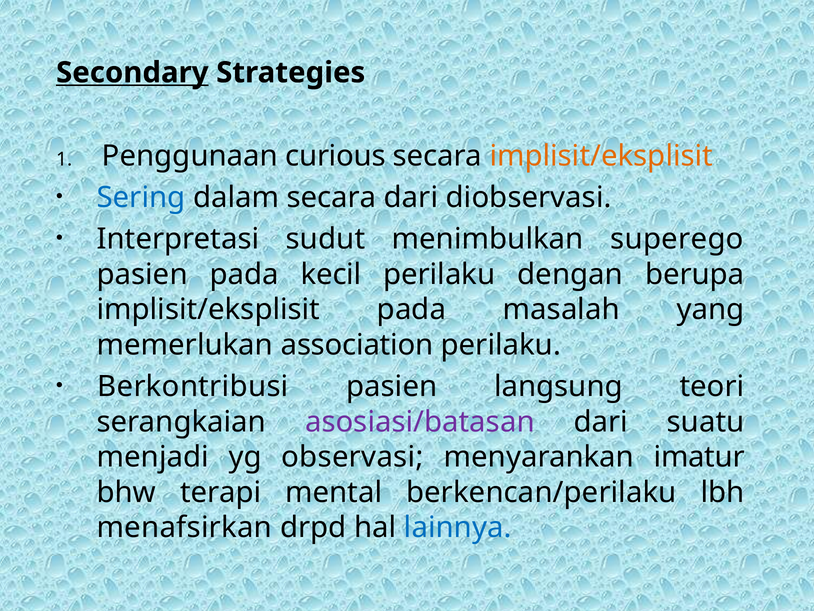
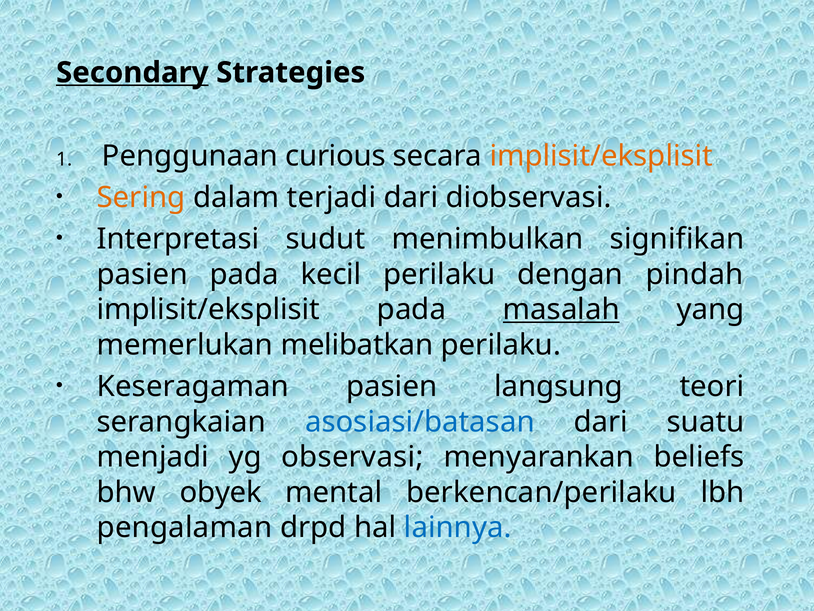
Sering colour: blue -> orange (141, 197)
dalam secara: secara -> terjadi (331, 197)
superego: superego -> signifikan (677, 239)
berupa: berupa -> pindah (695, 274)
masalah underline: none -> present (561, 309)
association: association -> melibatkan (357, 345)
Berkontribusi: Berkontribusi -> Keseragaman (193, 386)
asosiasi/batasan colour: purple -> blue (420, 422)
imatur: imatur -> beliefs (699, 457)
terapi: terapi -> obyek (221, 492)
menafsirkan: menafsirkan -> pengalaman (184, 527)
